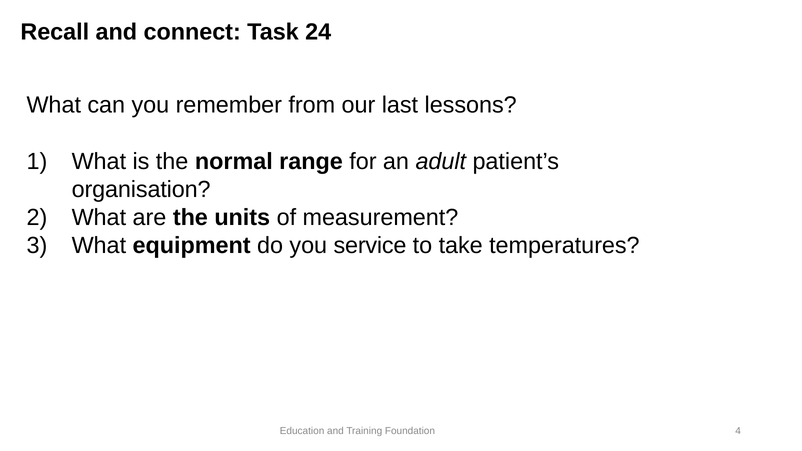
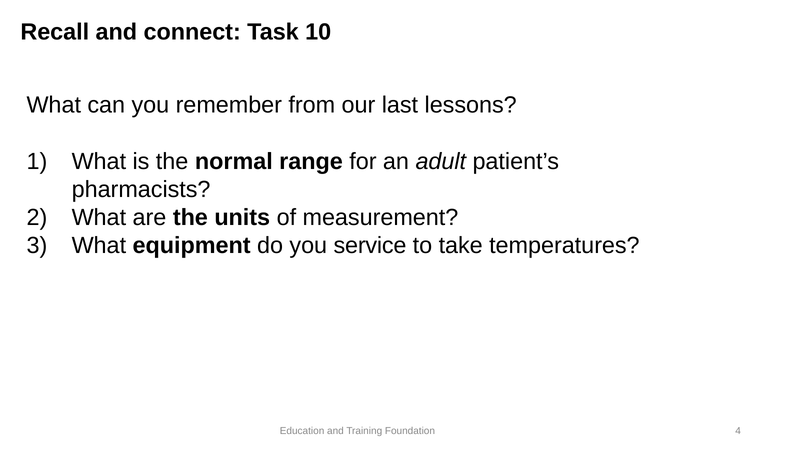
24: 24 -> 10 (318, 32)
organisation: organisation -> pharmacists (141, 189)
